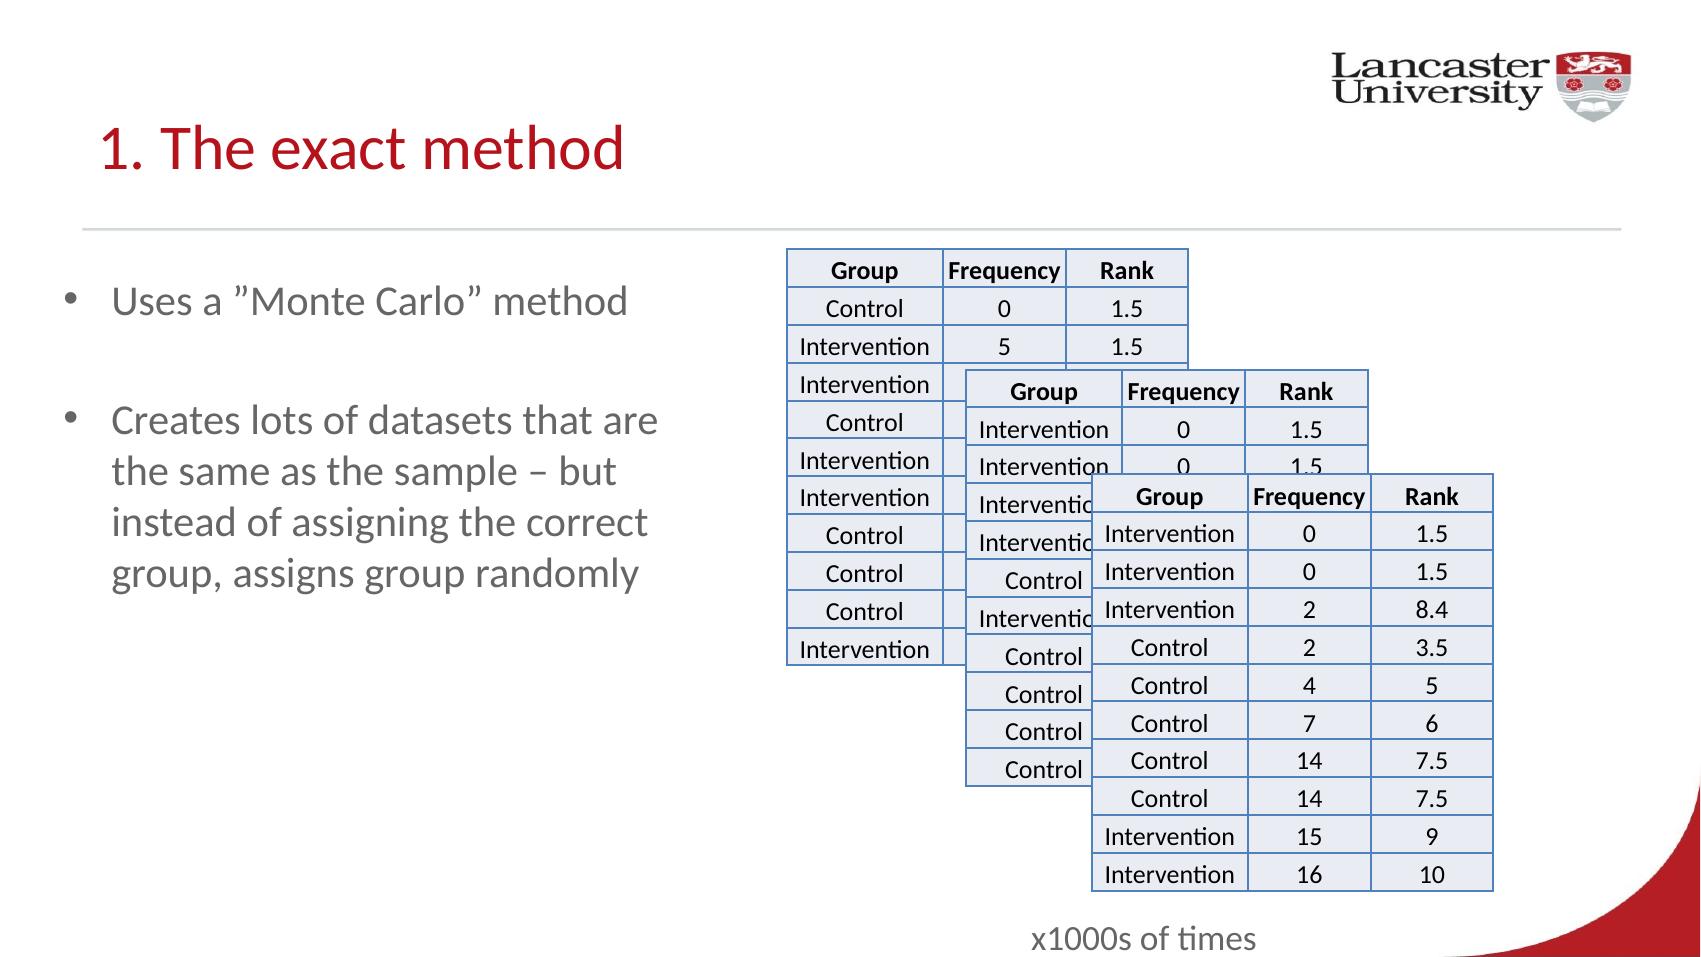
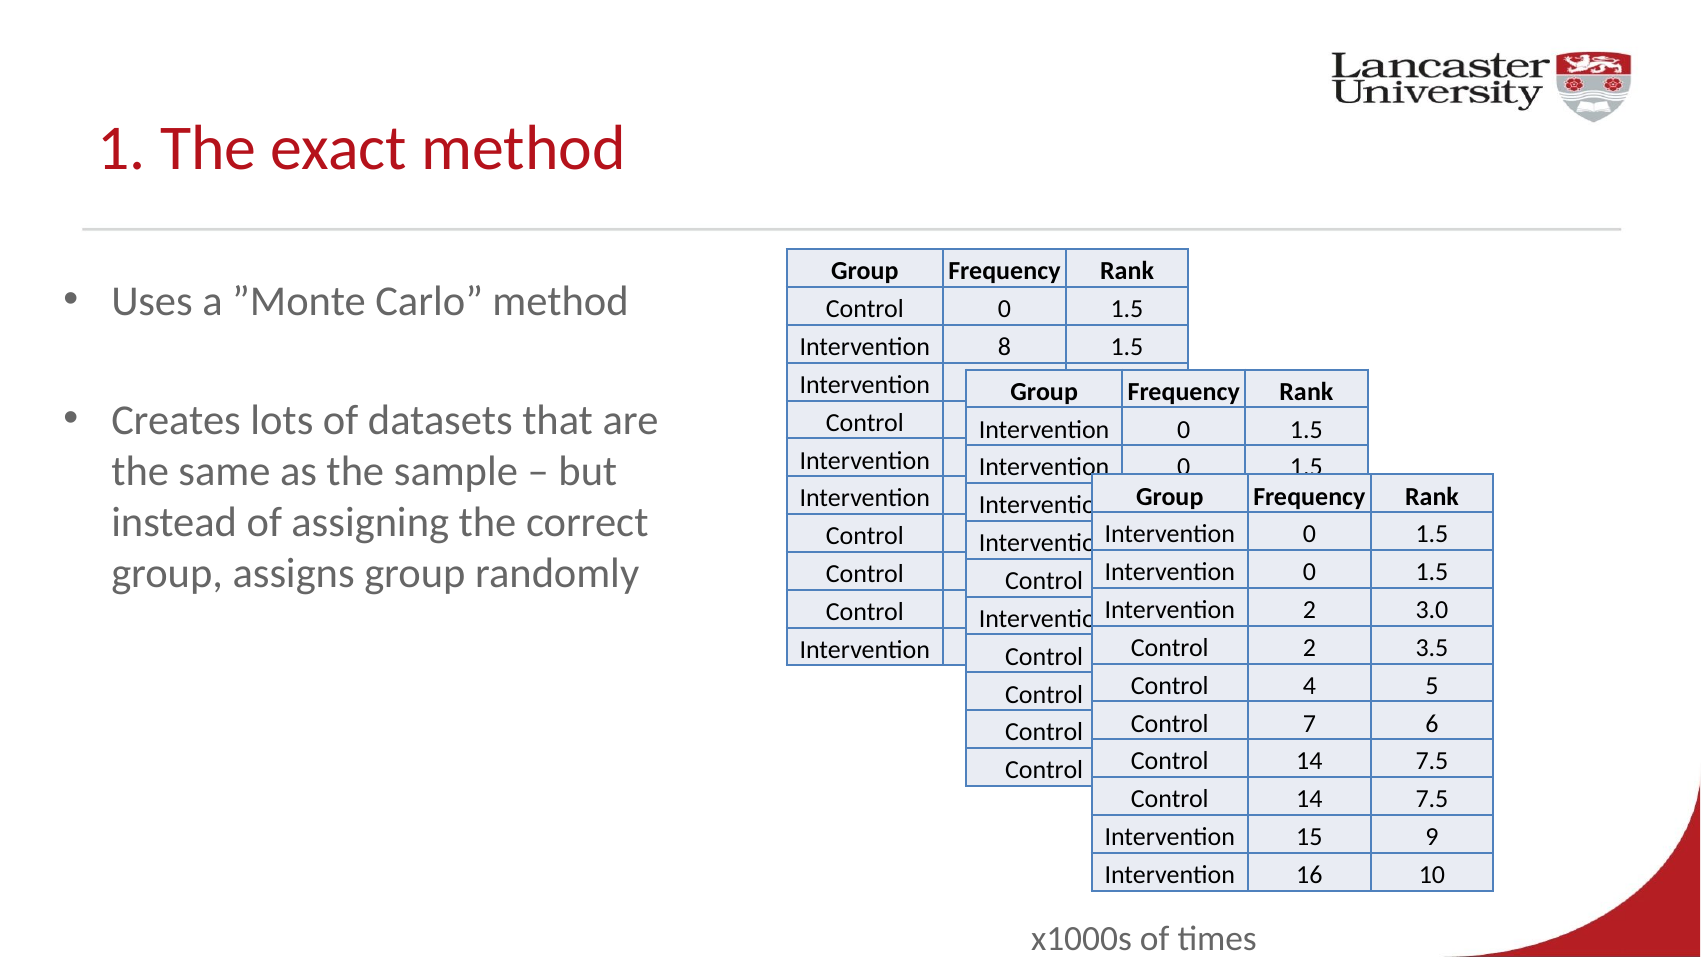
Intervention 5: 5 -> 8 (1004, 347)
8.4: 8.4 -> 3.0 (1432, 610)
